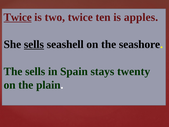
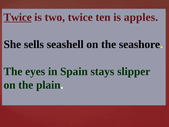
sells underline: present -> none (34, 44)
The sells: sells -> eyes (35, 71)
twenty: twenty -> slipper (134, 71)
